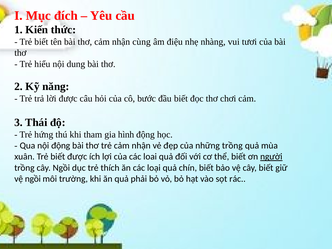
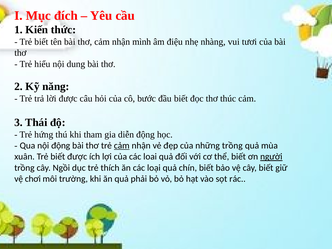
cùng: cùng -> mình (142, 42)
chơi: chơi -> thúc (228, 99)
hình: hình -> diễn (126, 135)
cảm underline: none -> present (122, 146)
vệ ngồi: ngồi -> chơi (33, 179)
